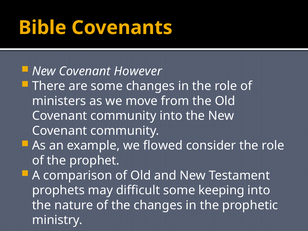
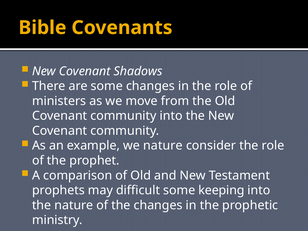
However: However -> Shadows (138, 71)
we flowed: flowed -> nature (163, 146)
